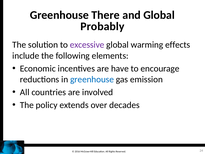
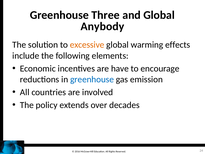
There: There -> Three (106, 15)
Probably: Probably -> Anybody (102, 26)
excessive colour: purple -> orange (87, 45)
